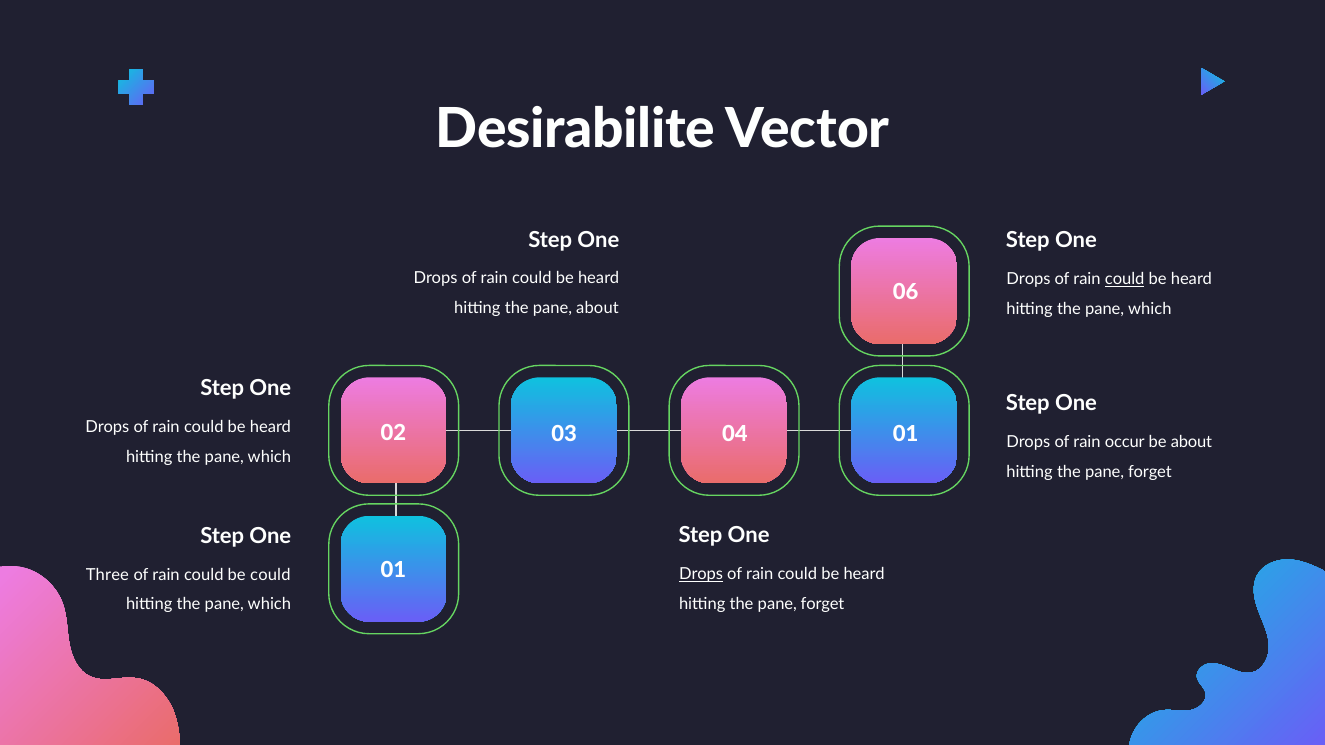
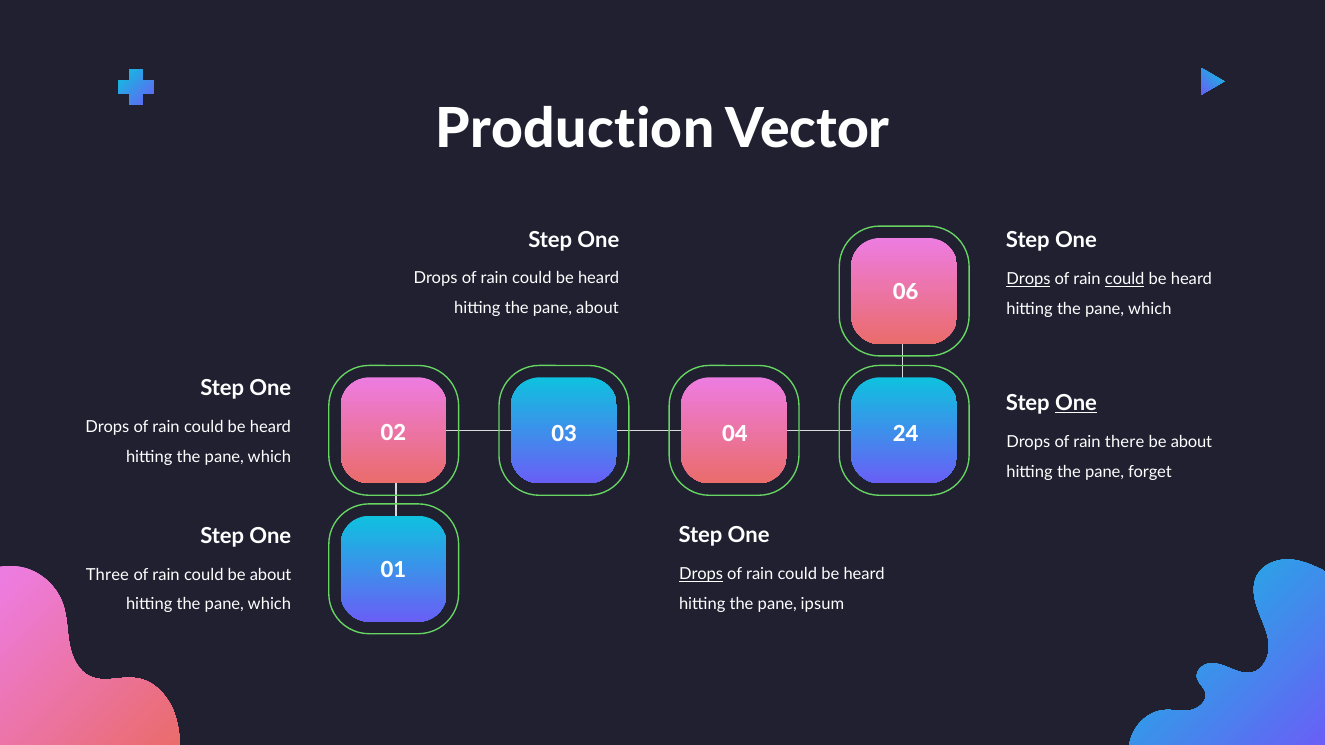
Desirabilite: Desirabilite -> Production (575, 129)
Drops underline: none -> present (1028, 279)
One underline: none -> present (1076, 403)
04 01: 01 -> 24 (906, 434)
occur: occur -> there (1125, 442)
could be could: could -> about (271, 575)
forget: forget -> ipsum (822, 604)
